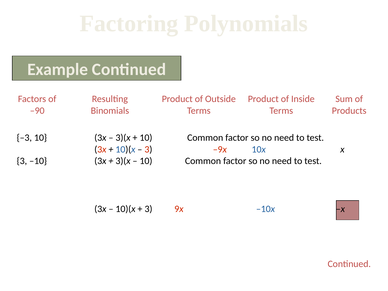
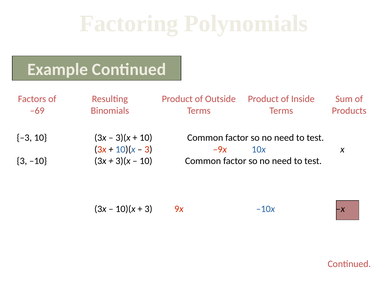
–90: –90 -> –69 (37, 111)
